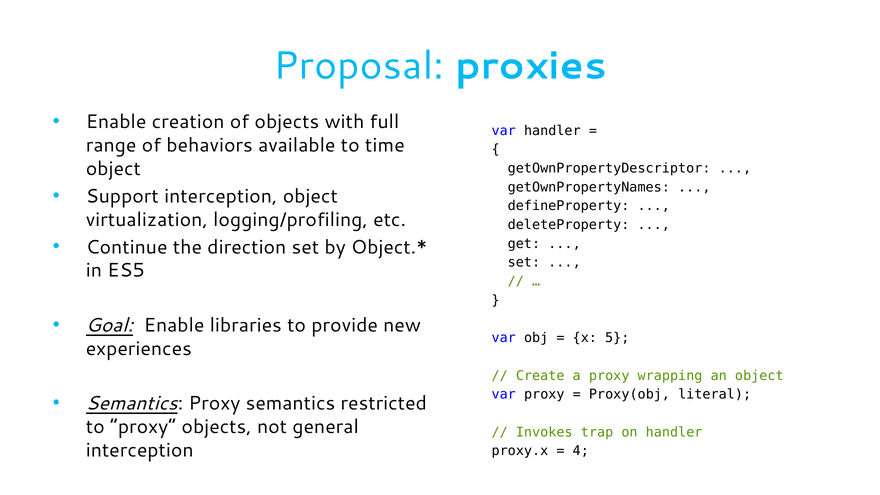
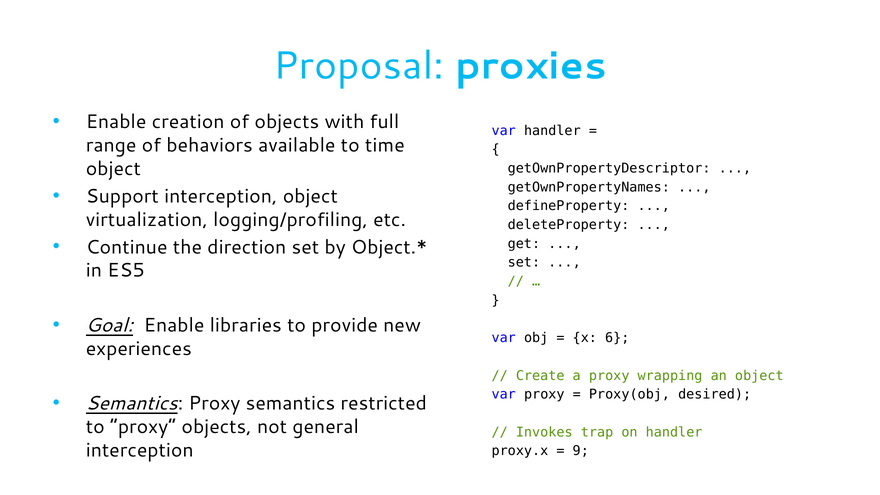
5: 5 -> 6 (617, 338)
literal: literal -> desired (715, 394)
4: 4 -> 9 (581, 451)
